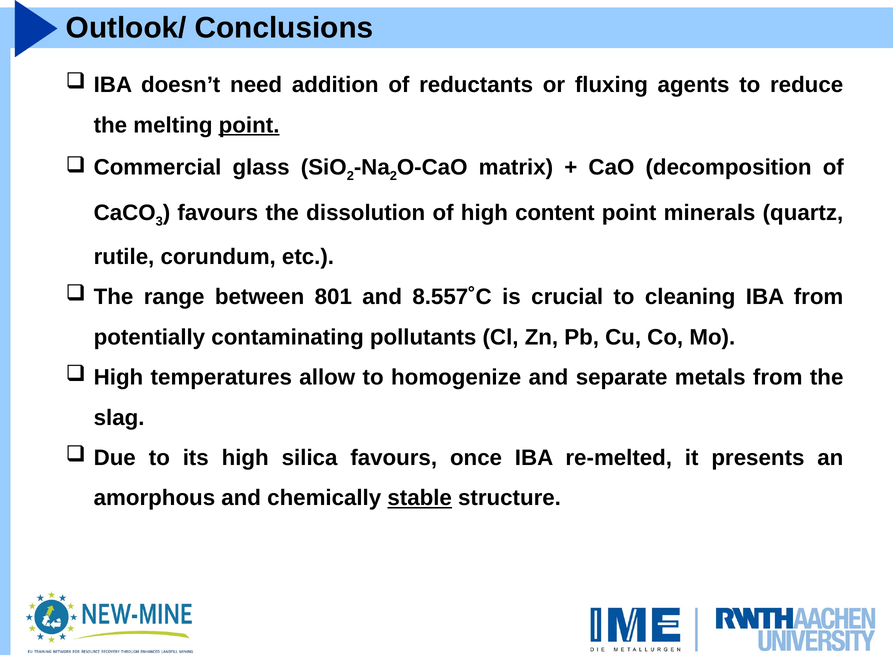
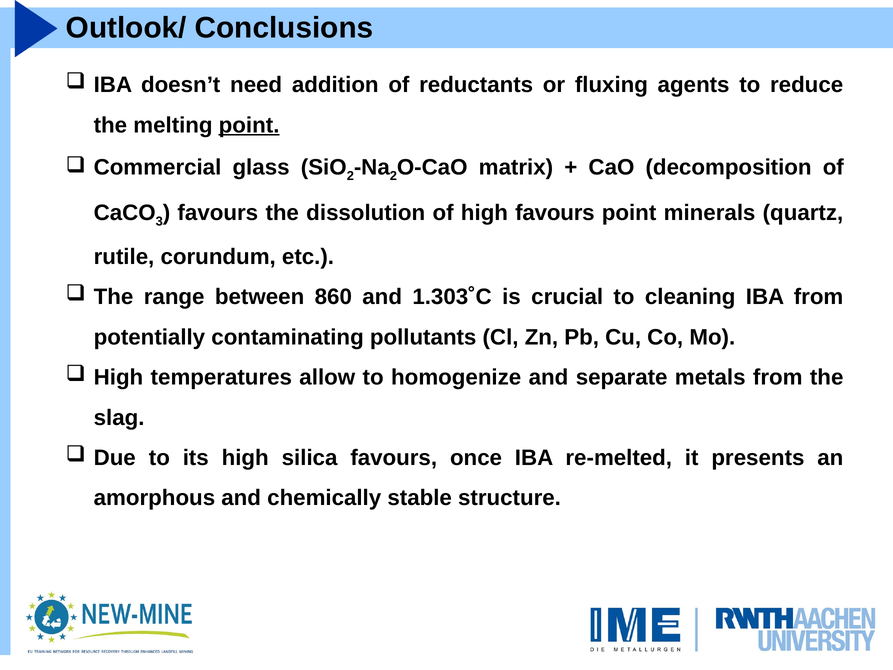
high content: content -> favours (555, 213)
801: 801 -> 860 (333, 297)
8.557˚C: 8.557˚C -> 1.303˚C (452, 297)
stable underline: present -> none (420, 498)
